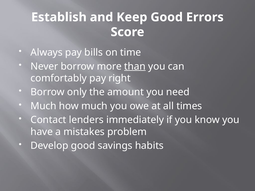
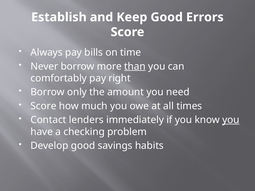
Much: Much -> Score (43, 106)
you underline: none -> present (231, 120)
mistakes: mistakes -> checking (84, 132)
